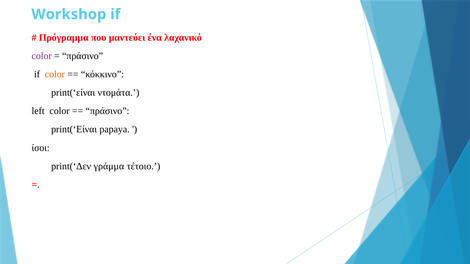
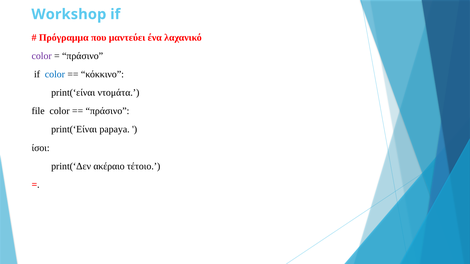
color colour: orange -> blue (55, 74)
left: left -> file (38, 111)
γράμμα: γράμμα -> ακέραιο (109, 166)
